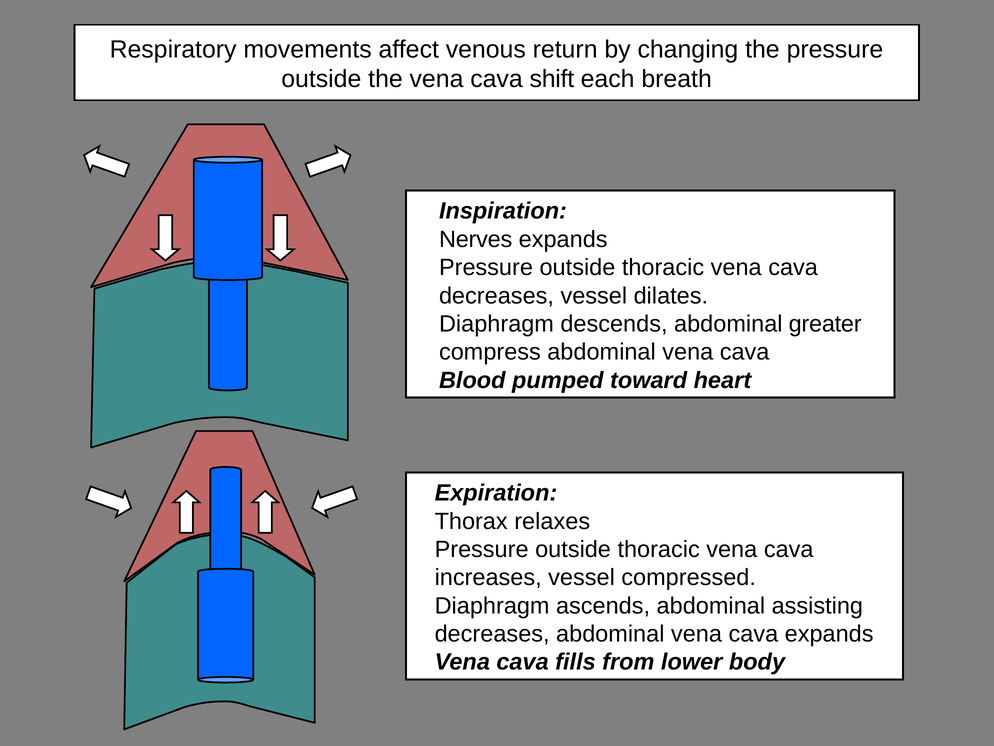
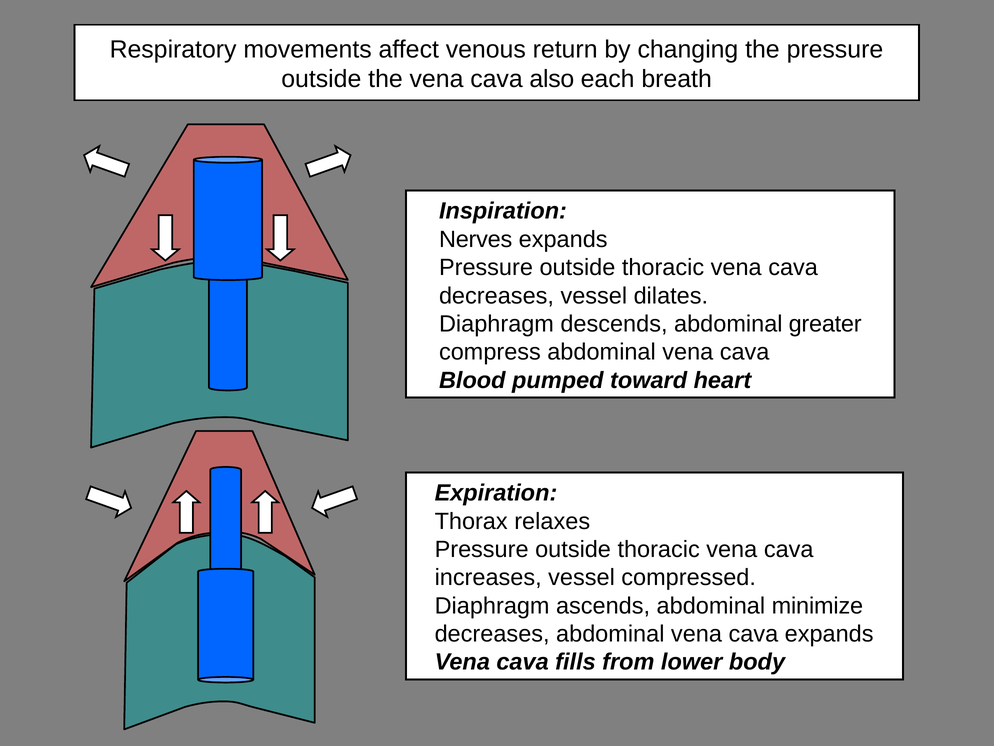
shift: shift -> also (552, 79)
assisting: assisting -> minimize (817, 605)
